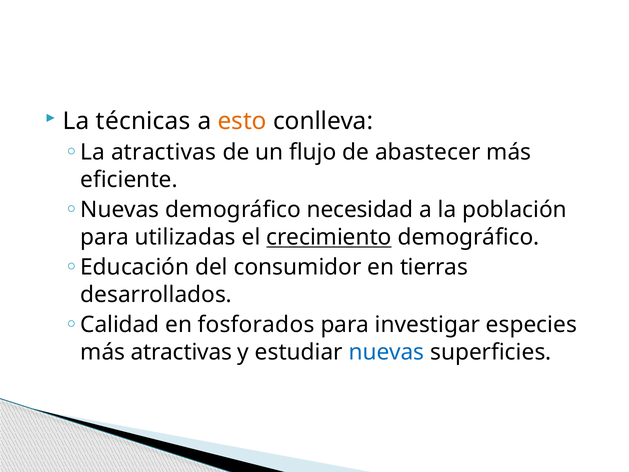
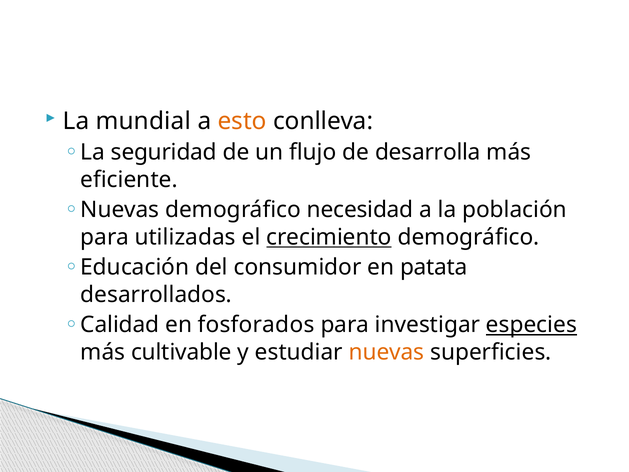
técnicas: técnicas -> mundial (143, 121)
La atractivas: atractivas -> seguridad (164, 152)
abastecer: abastecer -> desarrolla (428, 152)
tierras: tierras -> patata (434, 267)
especies underline: none -> present (531, 325)
más atractivas: atractivas -> cultivable (181, 352)
nuevas colour: blue -> orange (387, 352)
